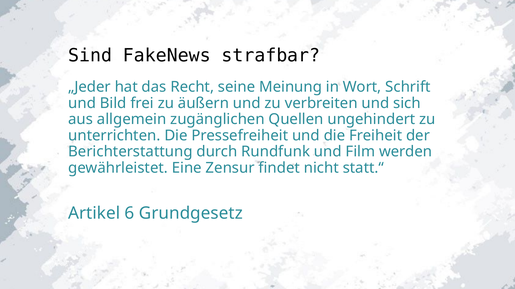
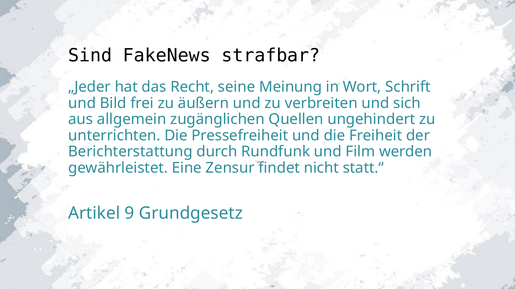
6: 6 -> 9 (130, 214)
